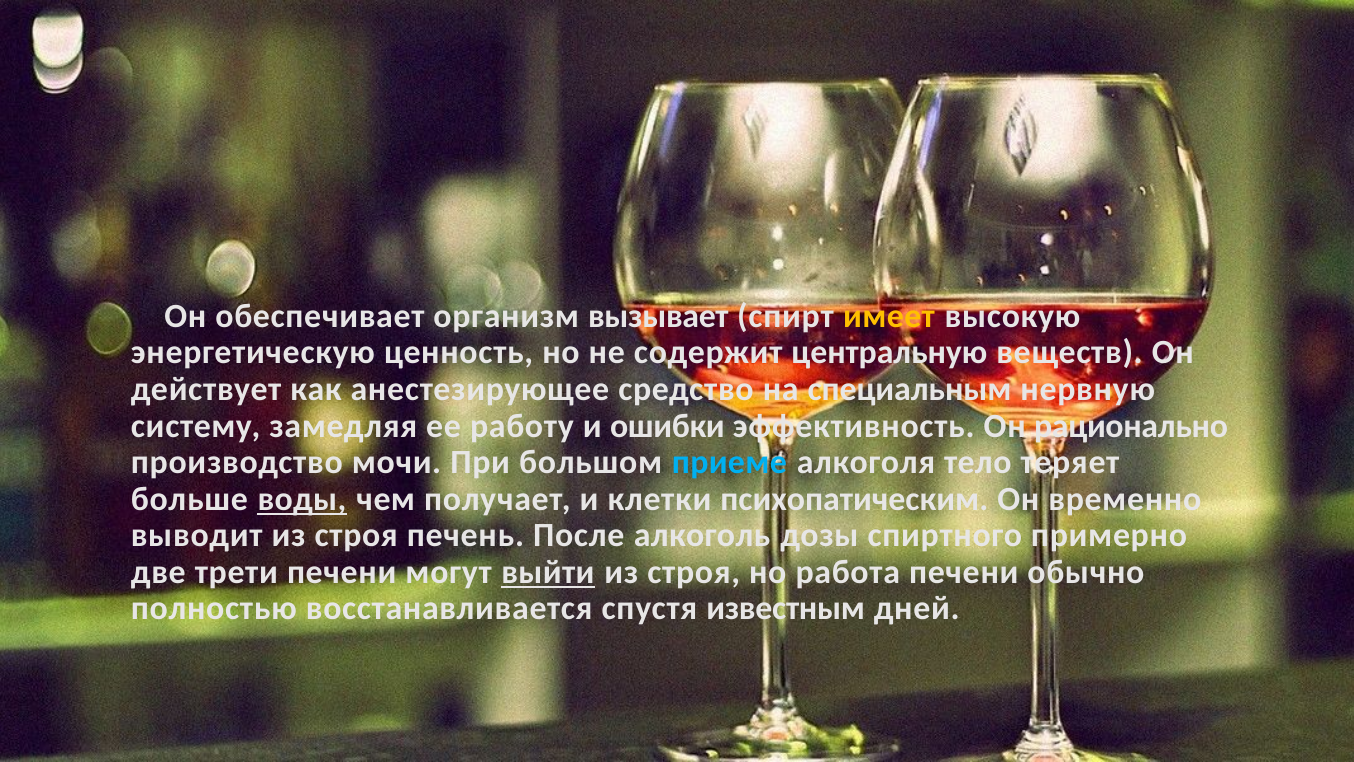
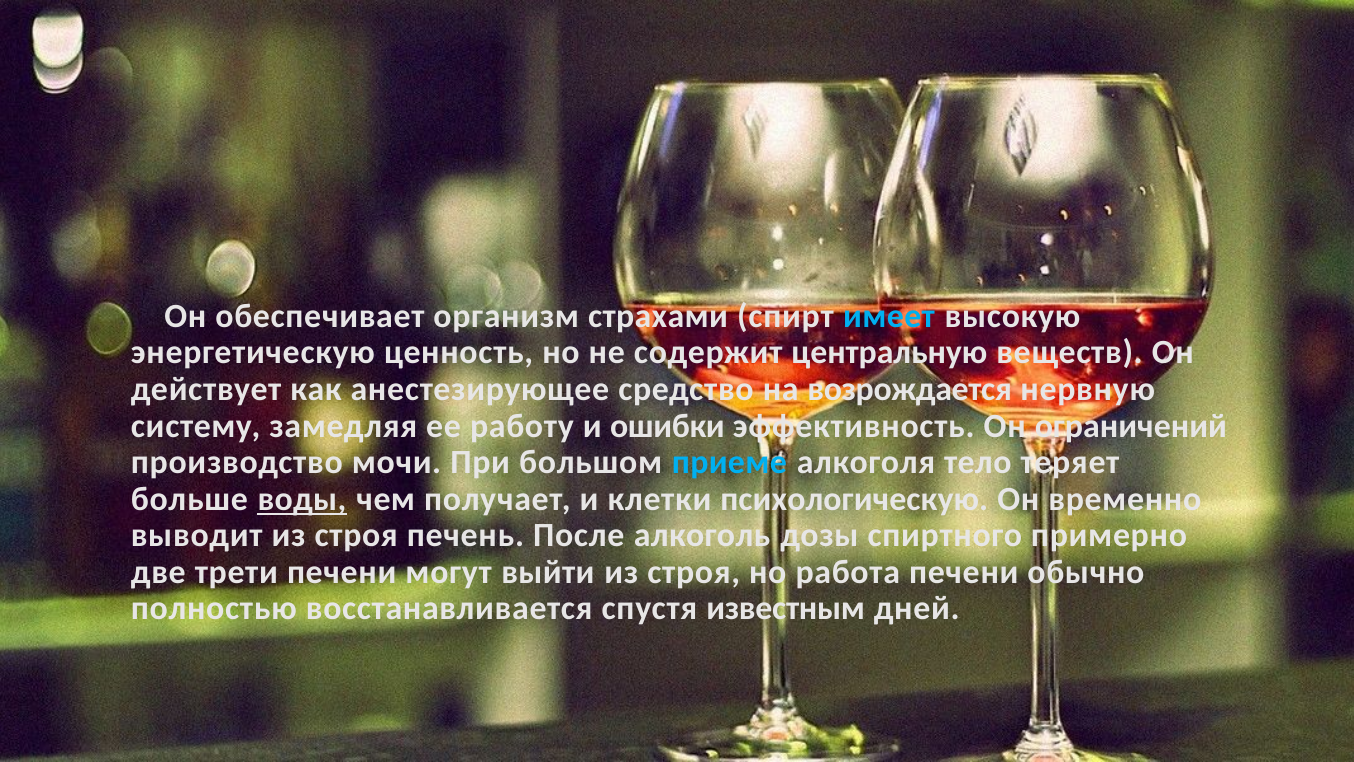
вызывает: вызывает -> страхами (658, 316)
имеет colour: yellow -> light blue (889, 316)
специальным: специальным -> возрождается (910, 389)
рационально: рационально -> ограничений (1131, 426)
психопатическим: психопатическим -> психологическую (854, 499)
выйти underline: present -> none (548, 572)
